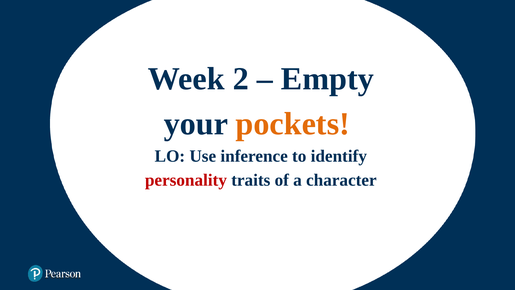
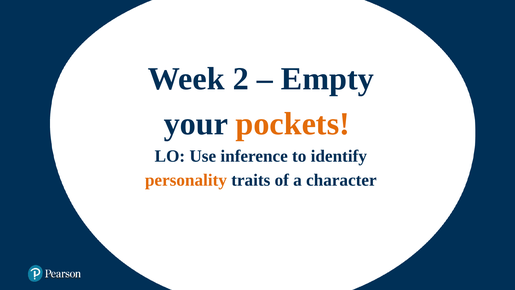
personality colour: red -> orange (186, 180)
